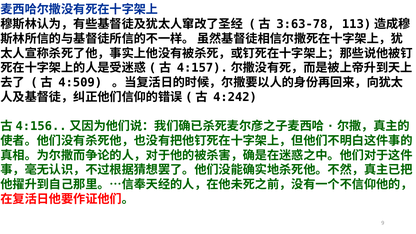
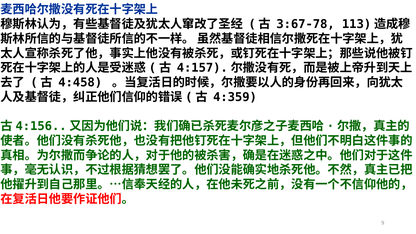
3:63-78: 3:63-78 -> 3:67-78 (306, 24)
4:509: 4:509 -> 4:458 (80, 82)
4:242: 4:242 -> 4:359 (235, 97)
